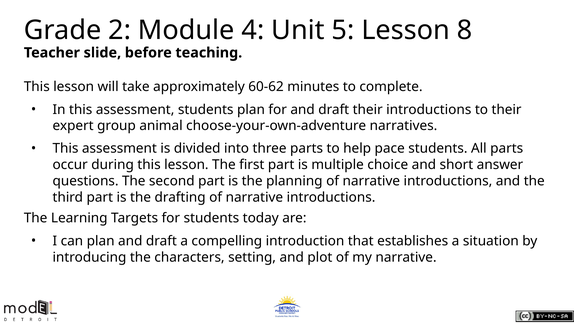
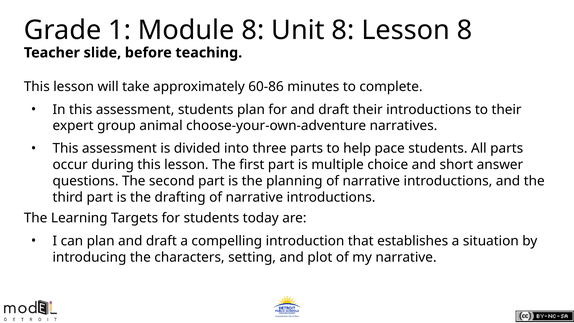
2: 2 -> 1 (120, 30)
Module 4: 4 -> 8 (253, 30)
Unit 5: 5 -> 8 (343, 30)
60-62: 60-62 -> 60-86 (266, 87)
